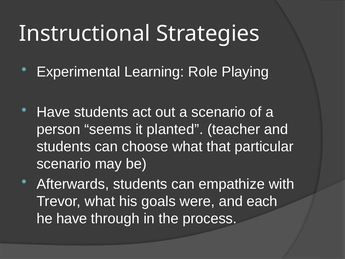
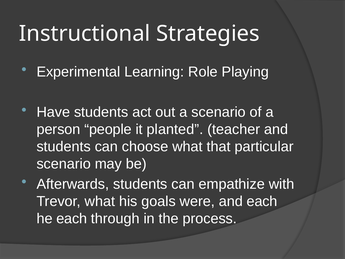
seems: seems -> people (108, 129)
he have: have -> each (72, 218)
